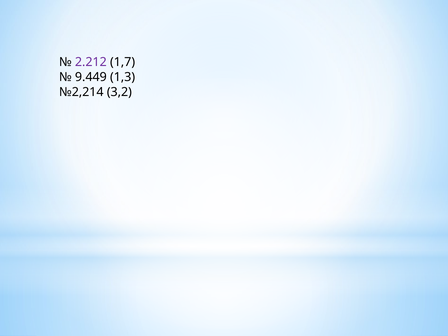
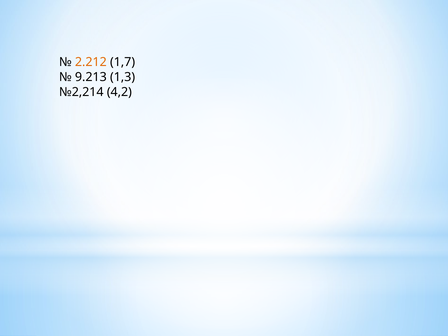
2.212 colour: purple -> orange (91, 62)
9.449: 9.449 -> 9.213 (91, 77)
3,2: 3,2 -> 4,2 (119, 92)
